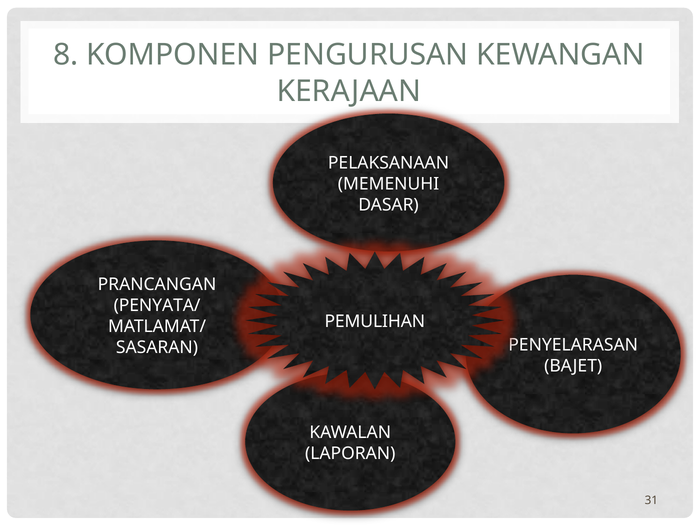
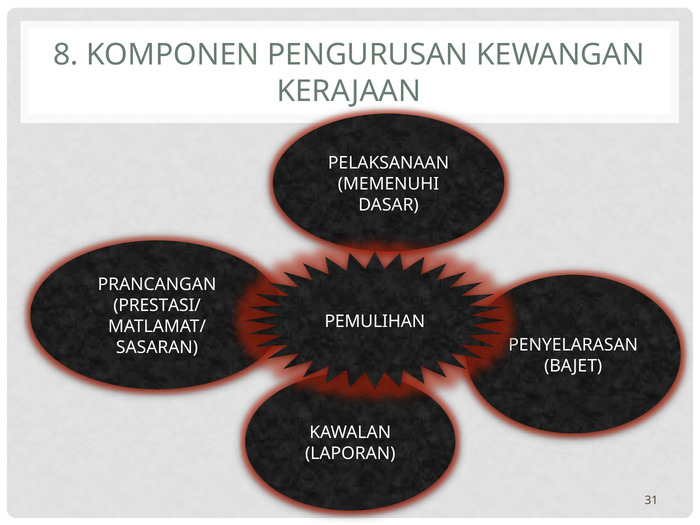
PENYATA/: PENYATA/ -> PRESTASI/ (157, 306)
